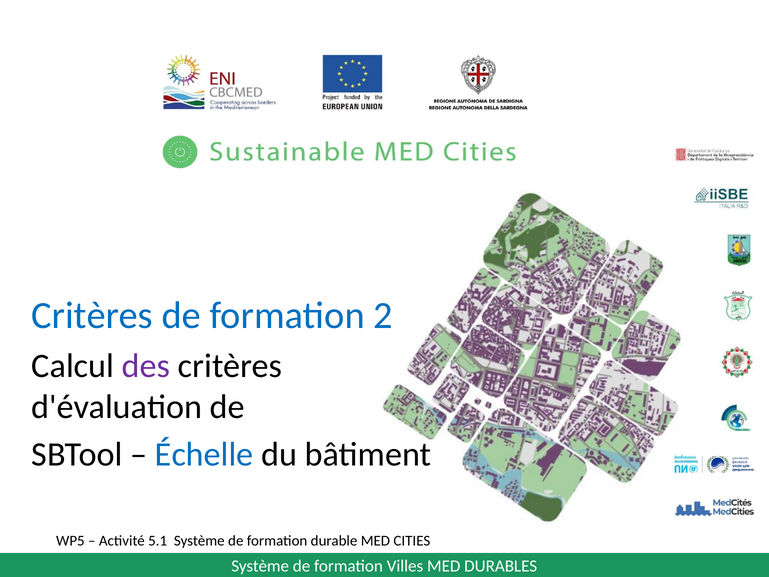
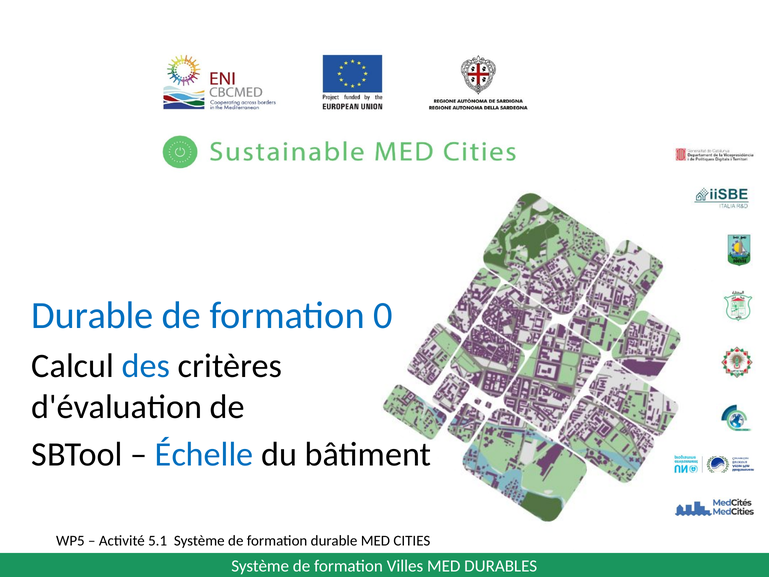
Critères: Critères -> Durable (92, 315)
2: 2 -> 0 (383, 315)
des colour: purple -> blue (146, 366)
